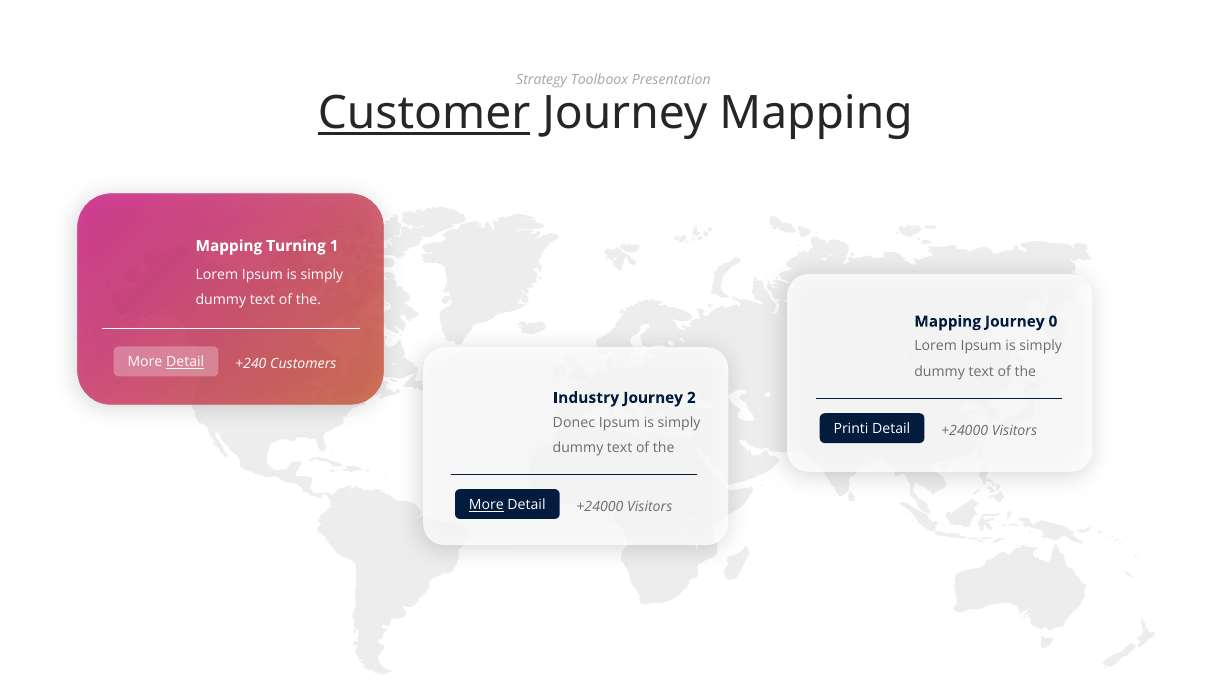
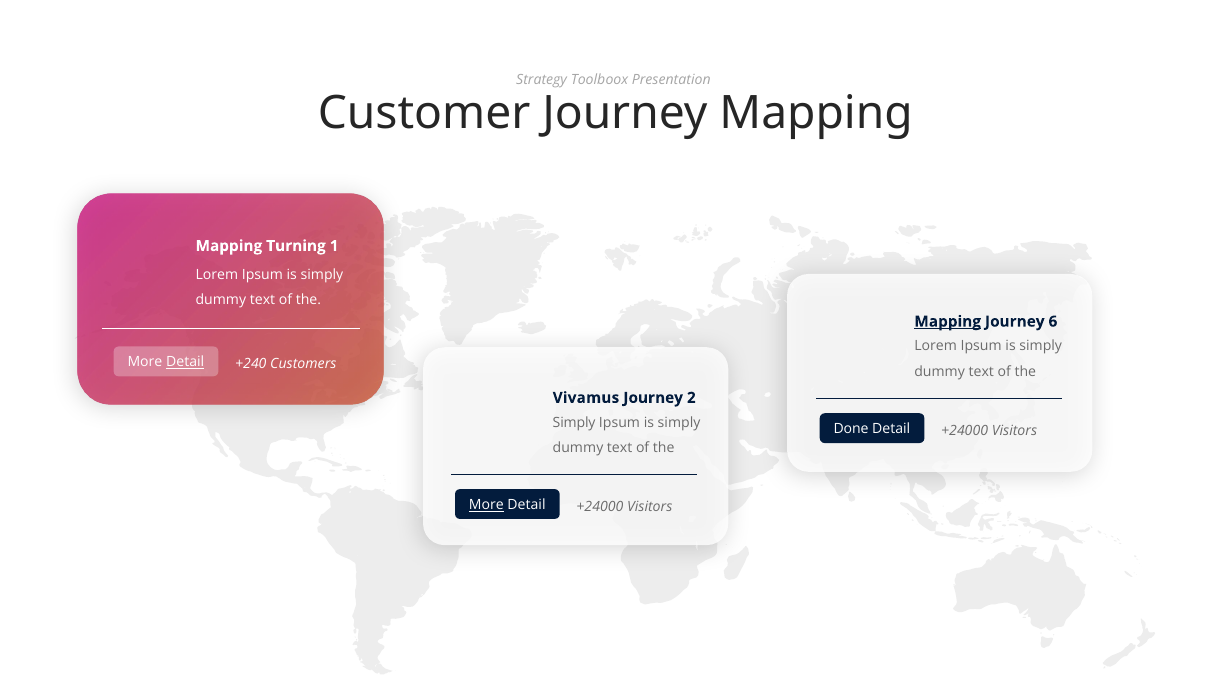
Customer underline: present -> none (424, 114)
Mapping underline: none -> present (948, 322)
0: 0 -> 6 (1053, 322)
Industry: Industry -> Vivamus (586, 398)
Donec: Donec -> Simply (574, 423)
Printi: Printi -> Done (851, 429)
